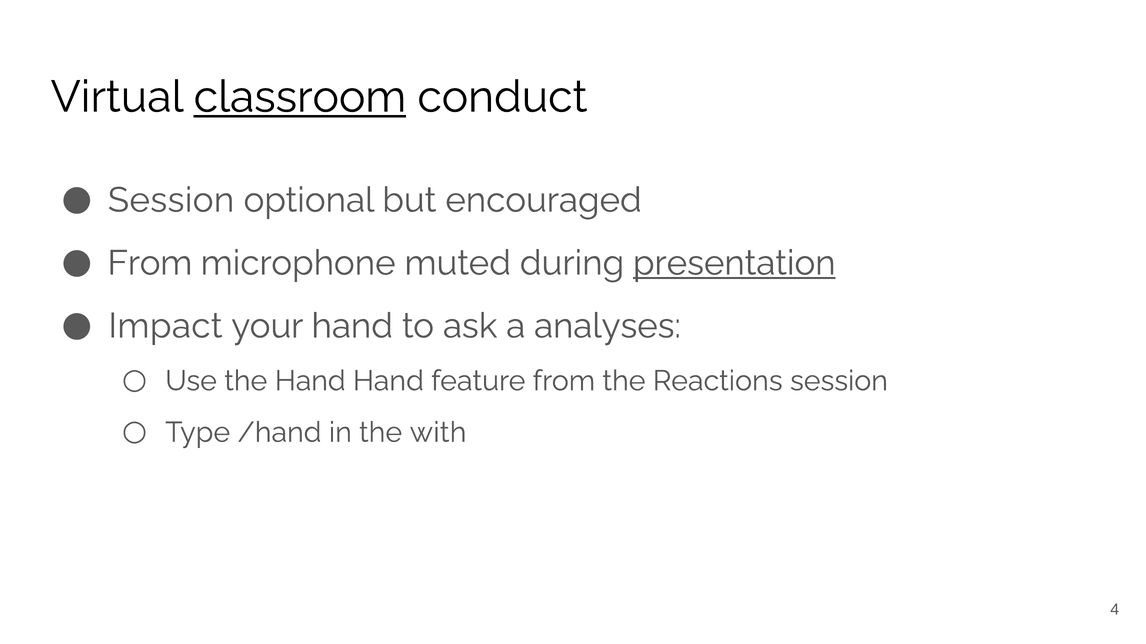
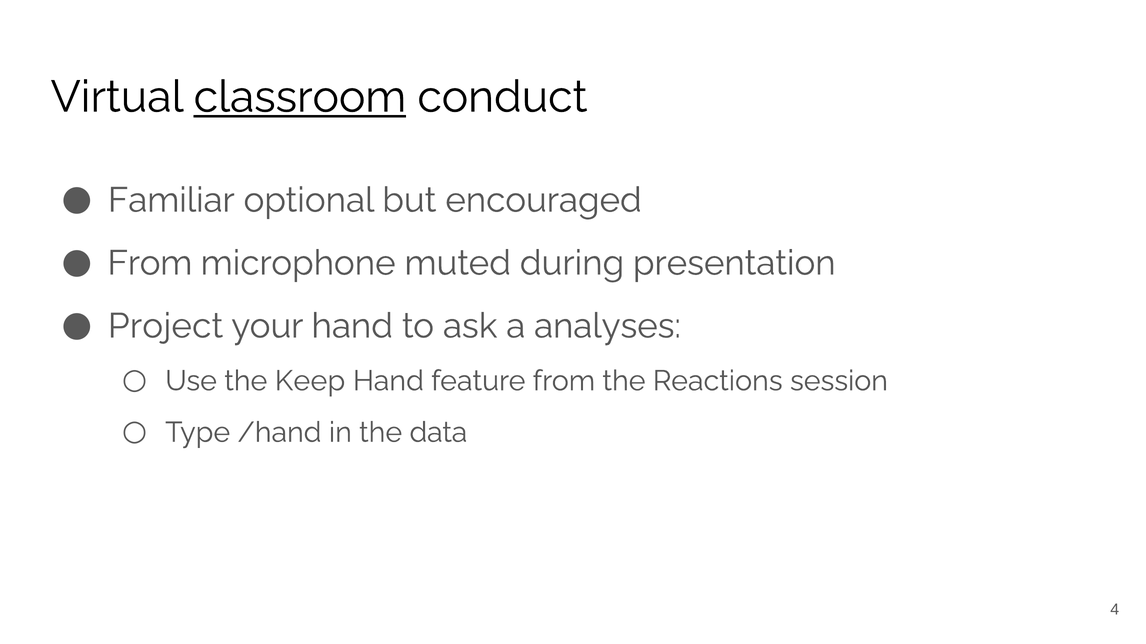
Session: Session -> Familiar (171, 200)
presentation underline: present -> none (734, 263)
Impact: Impact -> Project (166, 326)
the Hand: Hand -> Keep (310, 381)
with: with -> data (438, 433)
